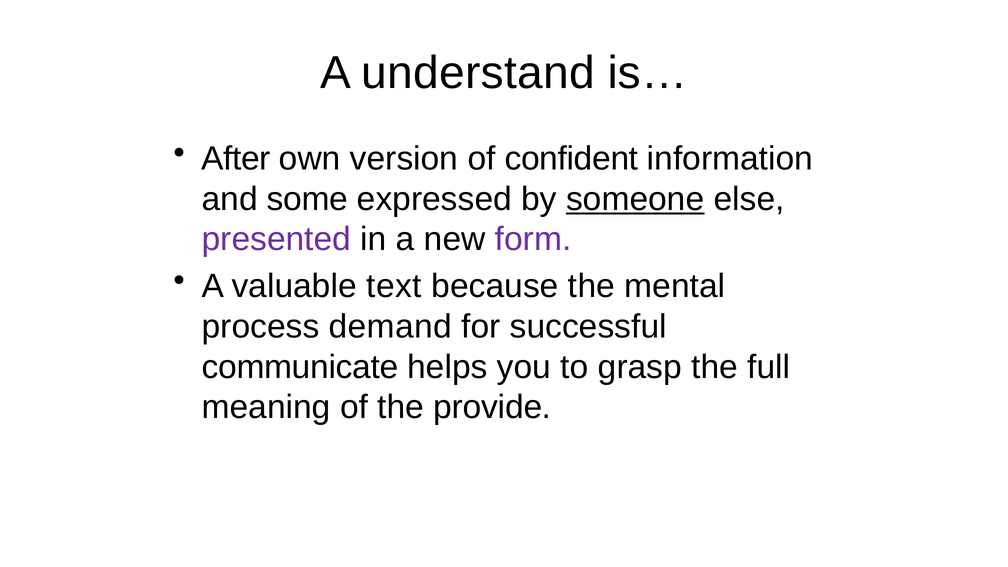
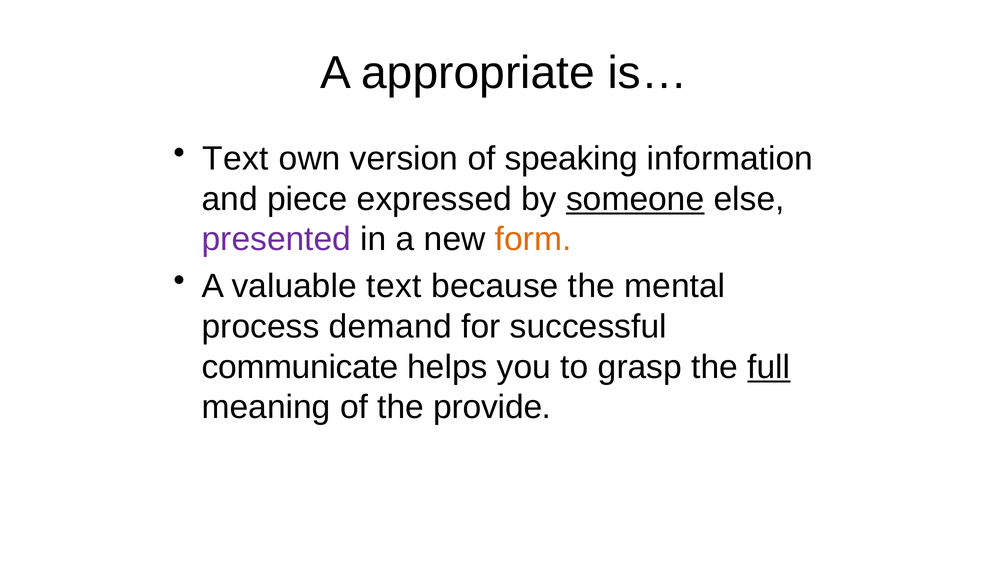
understand: understand -> appropriate (478, 73)
After: After -> Text (236, 159)
confident: confident -> speaking (571, 159)
some: some -> piece (307, 199)
form colour: purple -> orange (533, 239)
full underline: none -> present (769, 367)
